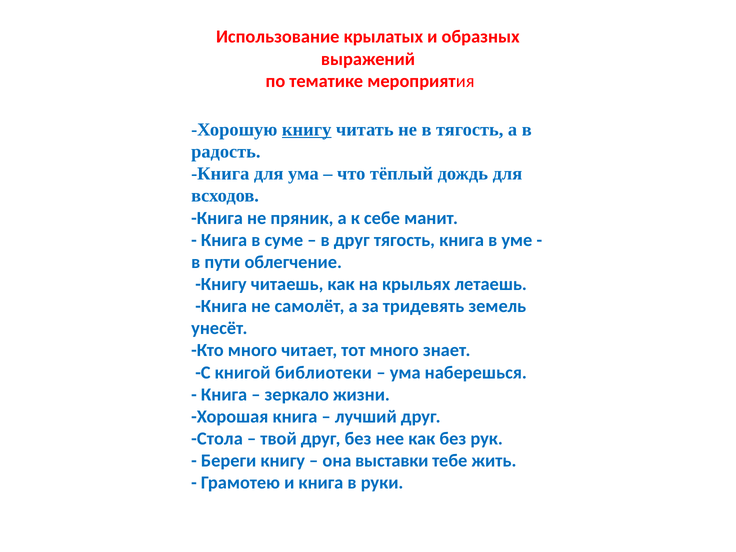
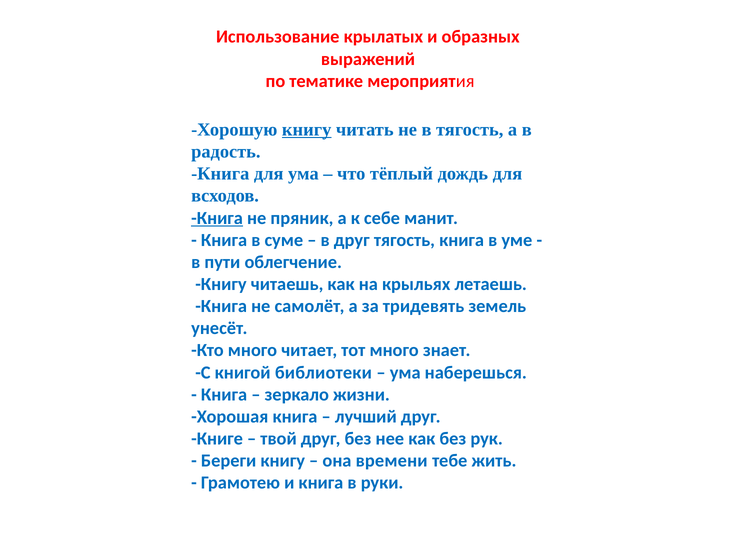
Книга underline: none -> present (217, 218)
Стола: Стола -> Книге (217, 439)
выставки: выставки -> времени (392, 461)
